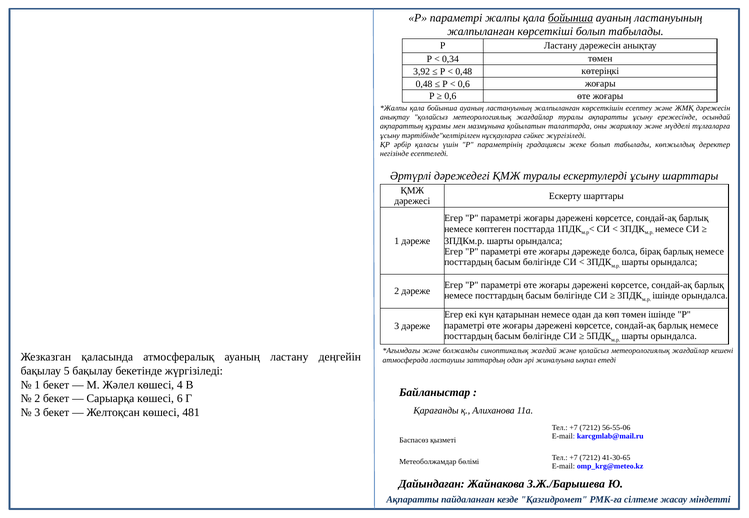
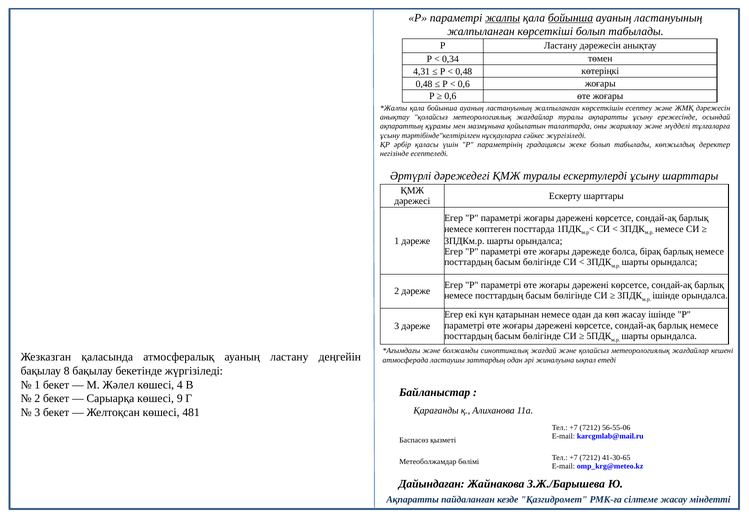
жалпы underline: none -> present (503, 18)
3,92: 3,92 -> 4,31 (422, 72)
көп төмен: төмен -> жасау (634, 315)
5: 5 -> 8 (67, 371)
6: 6 -> 9 (180, 399)
